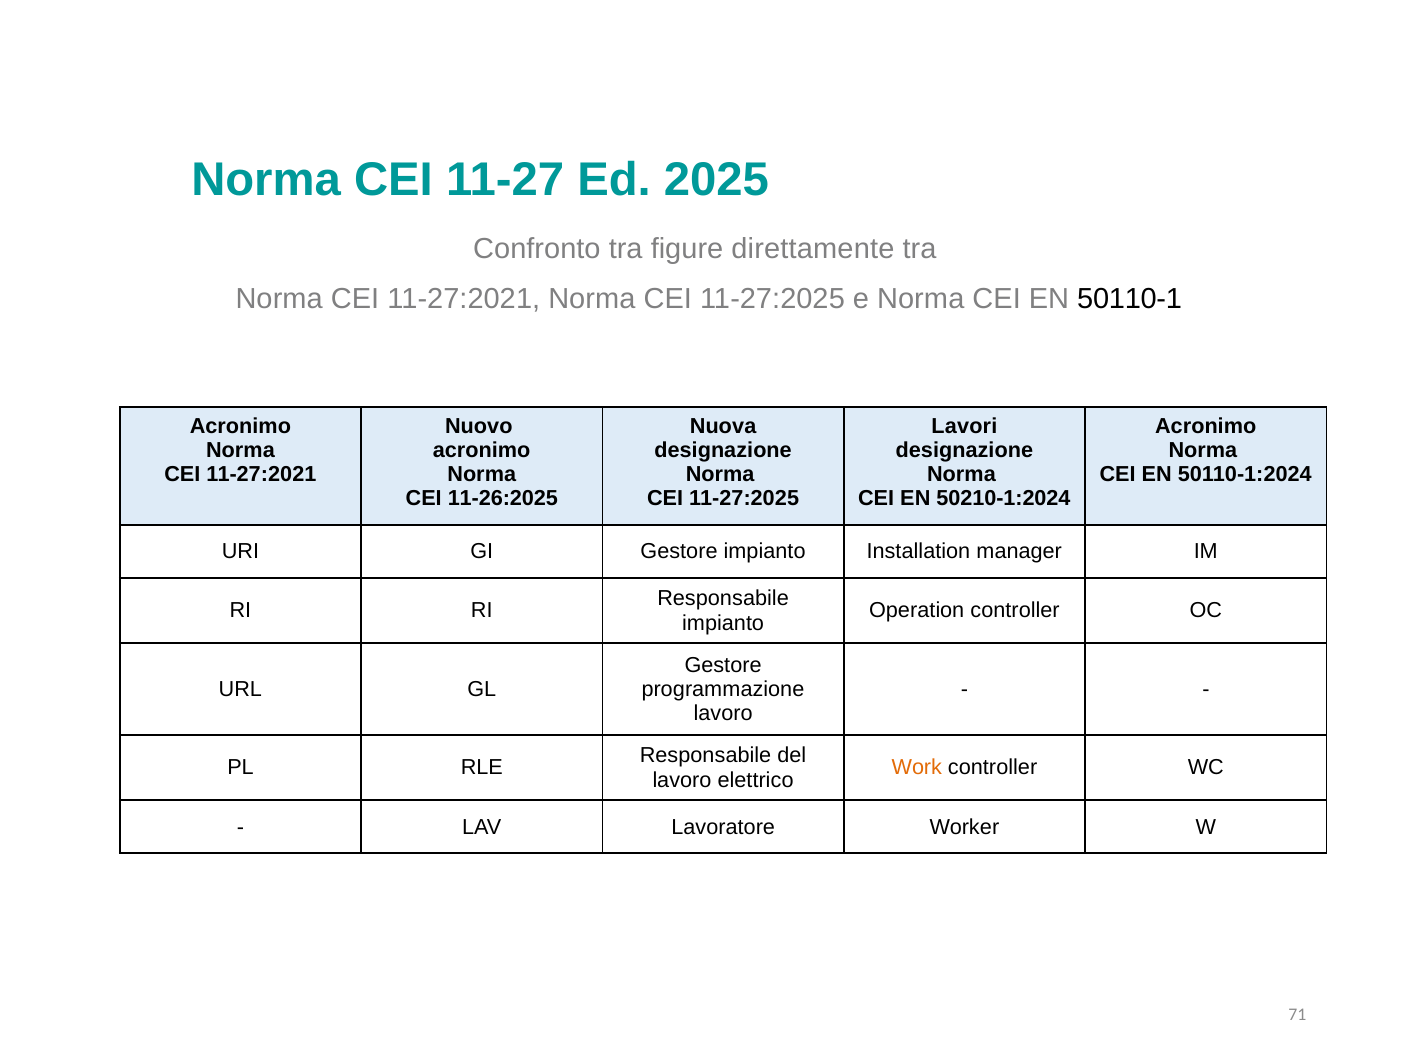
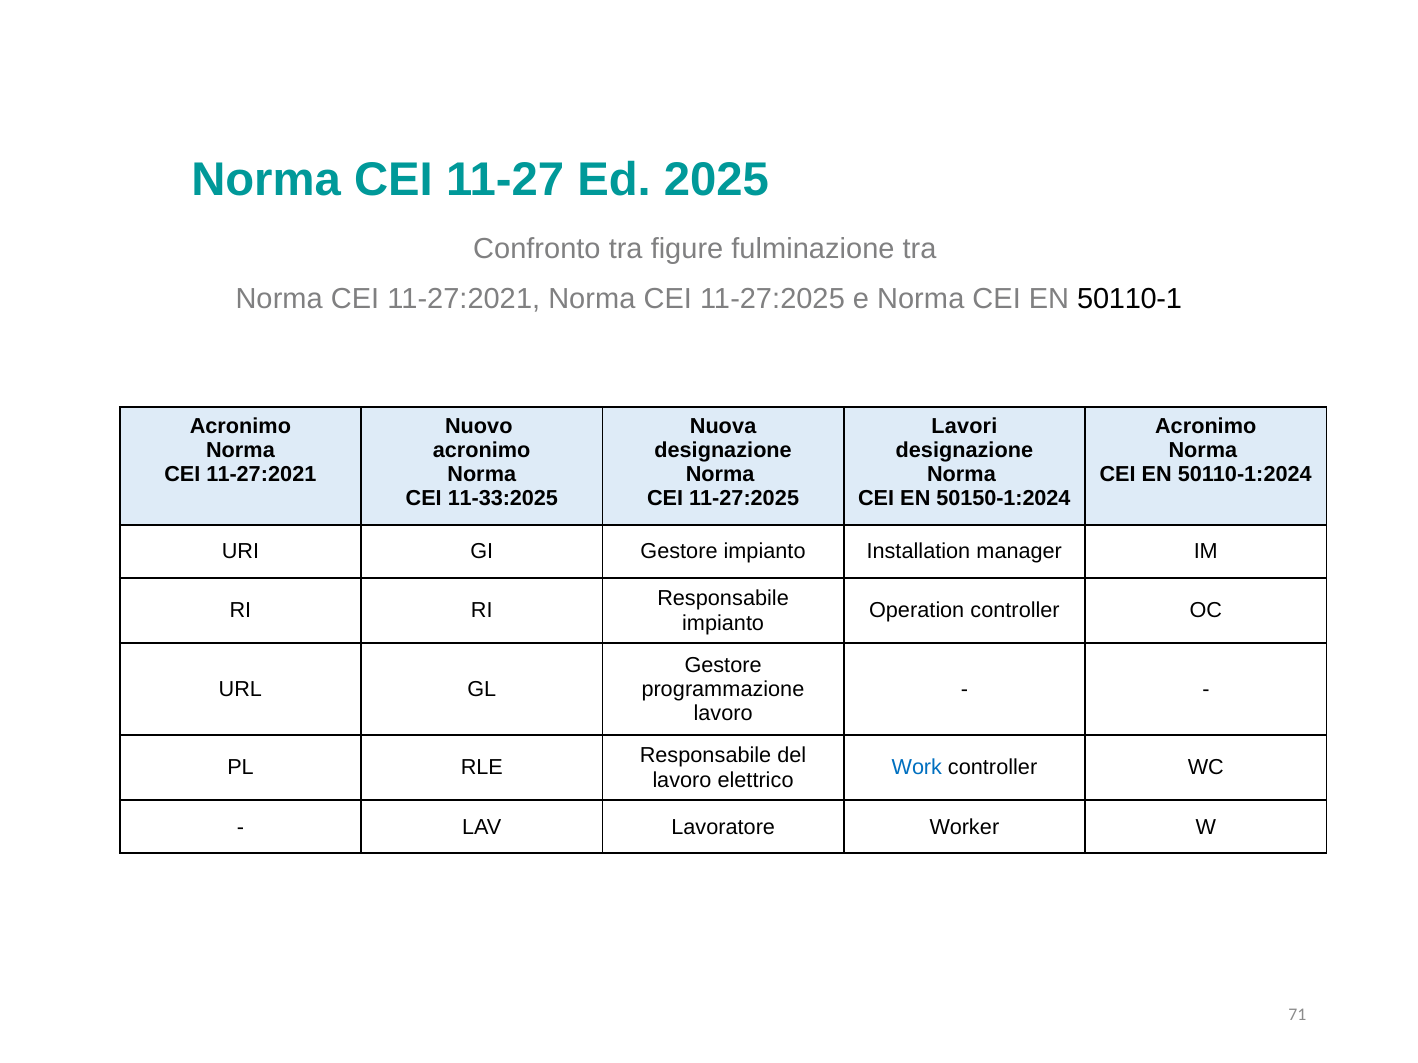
direttamente: direttamente -> fulminazione (813, 249)
11-26:2025: 11-26:2025 -> 11-33:2025 (503, 499)
50210-1:2024: 50210-1:2024 -> 50150-1:2024 (1003, 499)
Work colour: orange -> blue (917, 768)
